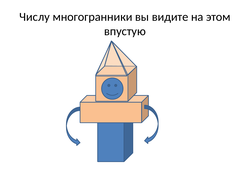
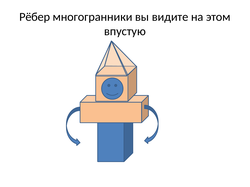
Числу: Числу -> Рёбер (35, 17)
